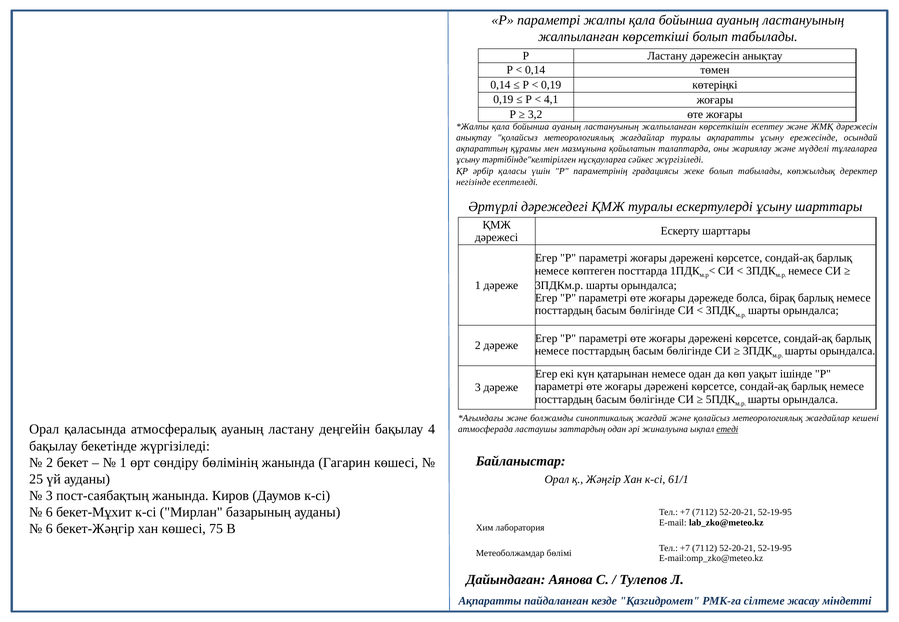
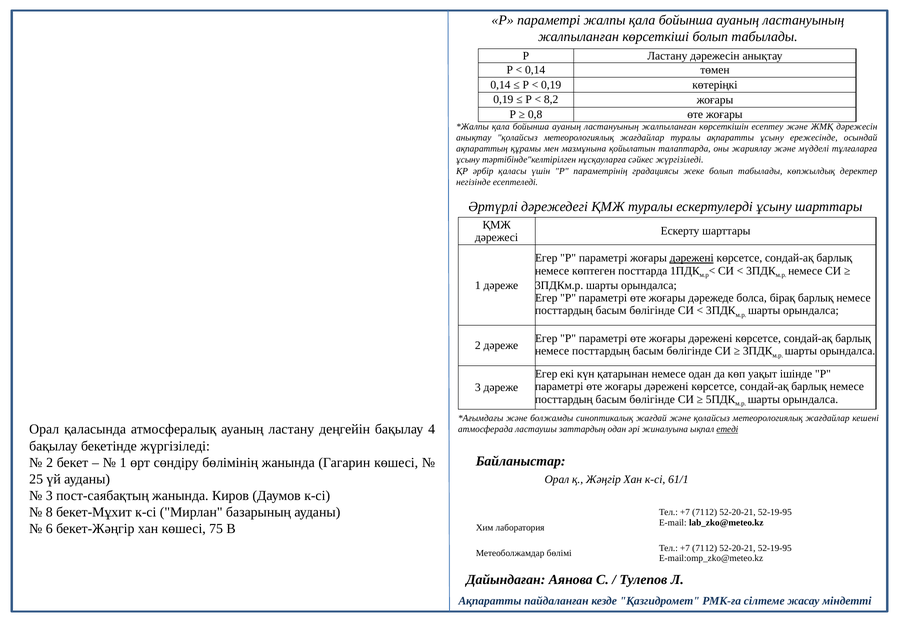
4,1: 4,1 -> 8,2 (551, 100)
3,2: 3,2 -> 0,8 (535, 114)
дәрежені underline: none -> present (692, 258)
6: 6 -> 8 (49, 513)
